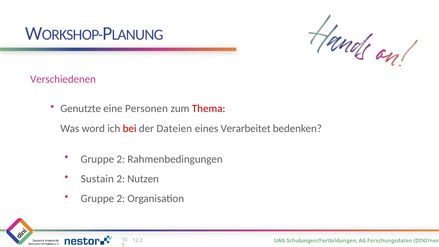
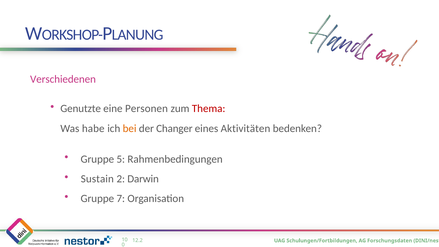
word: word -> habe (93, 128)
bei colour: red -> orange (130, 128)
Dateien: Dateien -> Changer (174, 128)
Verarbeitet: Verarbeitet -> Aktivitäten (246, 128)
2: 2 -> 5 (121, 159)
Nutzen: Nutzen -> Darwin (143, 179)
2: 2 -> 7 (121, 199)
